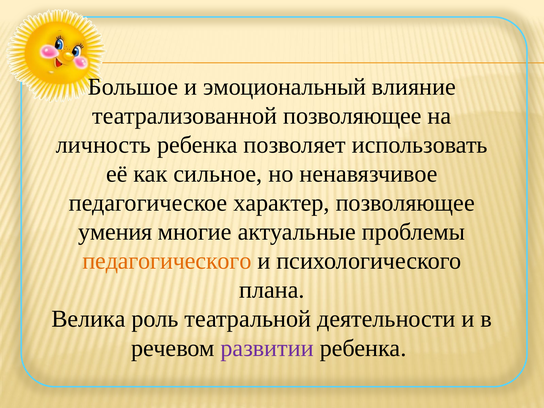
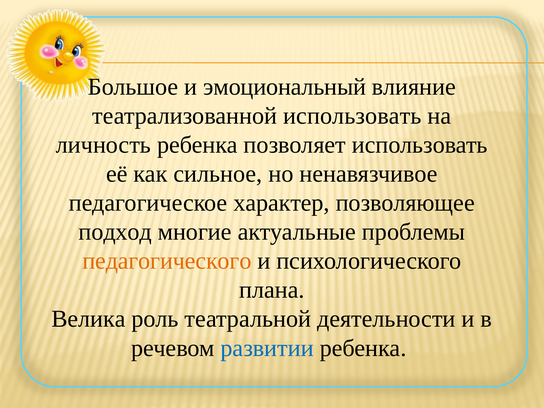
театрализованной позволяющее: позволяющее -> использовать (352, 116)
умения: умения -> подход (115, 232)
развитии colour: purple -> blue (267, 348)
